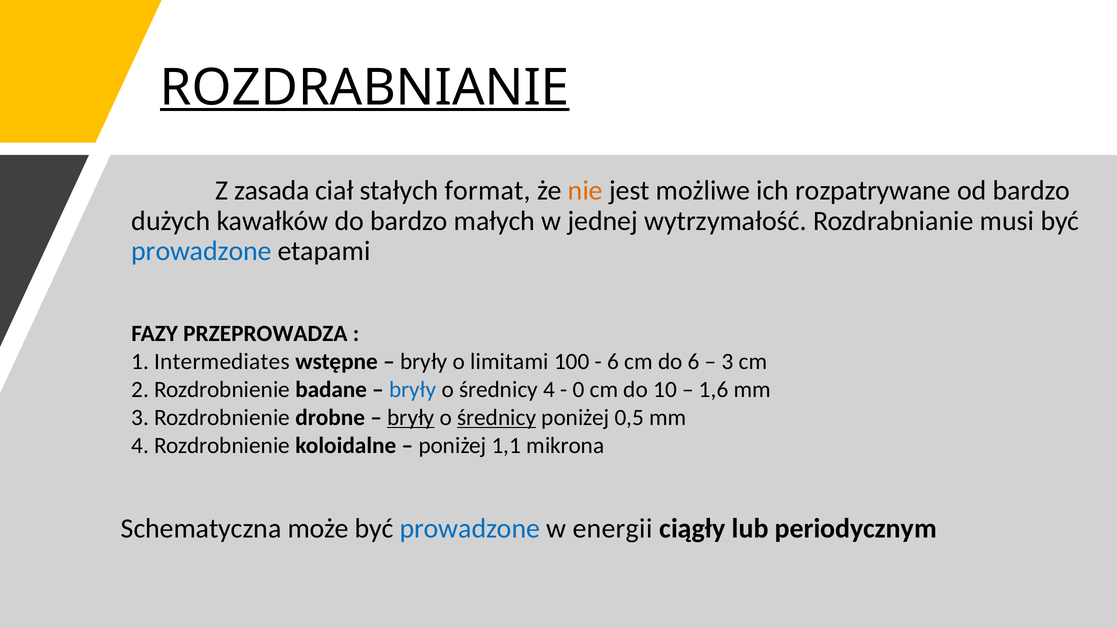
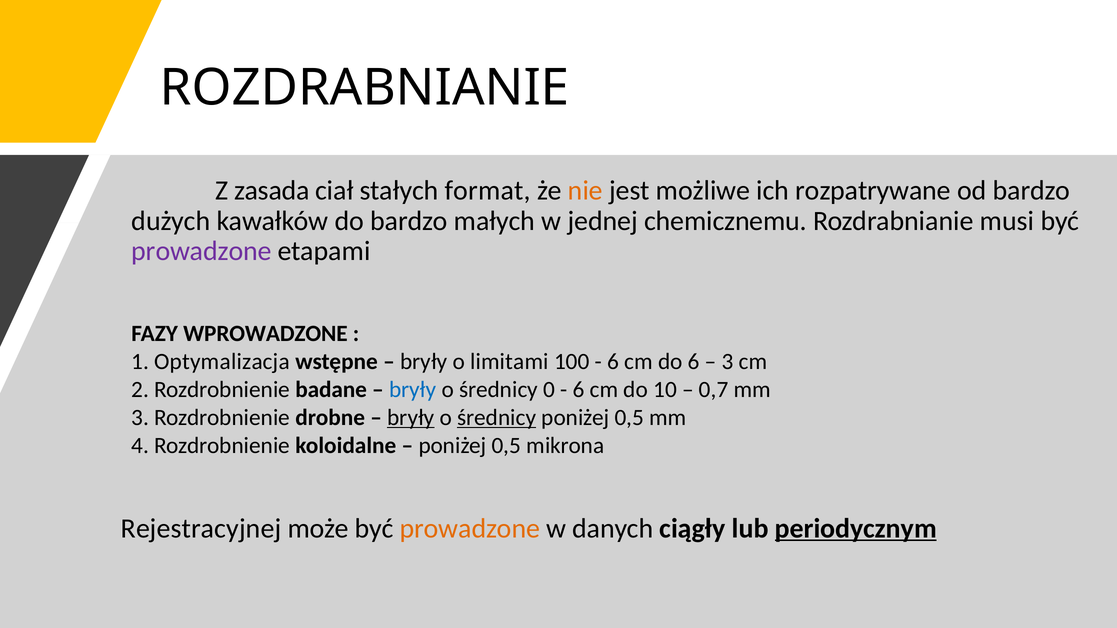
ROZDRABNIANIE underline: present -> none (365, 88)
wytrzymałość: wytrzymałość -> chemicznemu (726, 221)
prowadzone colour: blue -> purple (201, 251)
PRZEPROWADZA: PRZEPROWADZA -> WPROWADZONE (265, 334)
Intermediates: Intermediates -> Optymalizacja (222, 362)
średnicy 4: 4 -> 0 (549, 390)
0: 0 -> 6 (579, 390)
1,6: 1,6 -> 0,7 (714, 390)
1,1: 1,1 -> 0,5 (506, 446)
Schematyczna: Schematyczna -> Rejestracyjnej (201, 529)
prowadzone colour: blue -> orange (470, 529)
energii: energii -> danych (613, 529)
periodycznym underline: none -> present (856, 529)
